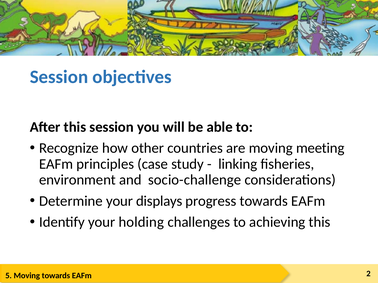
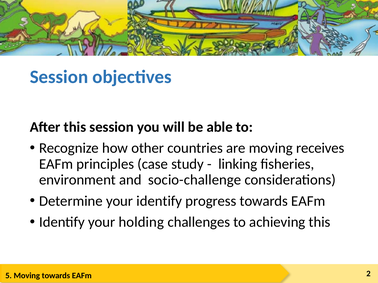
meeting: meeting -> receives (320, 148)
your displays: displays -> identify (159, 201)
